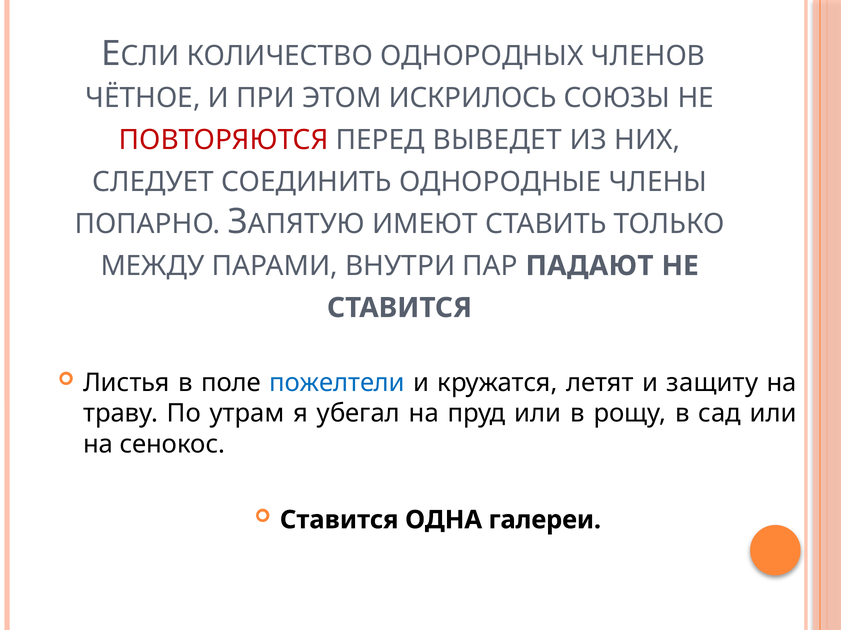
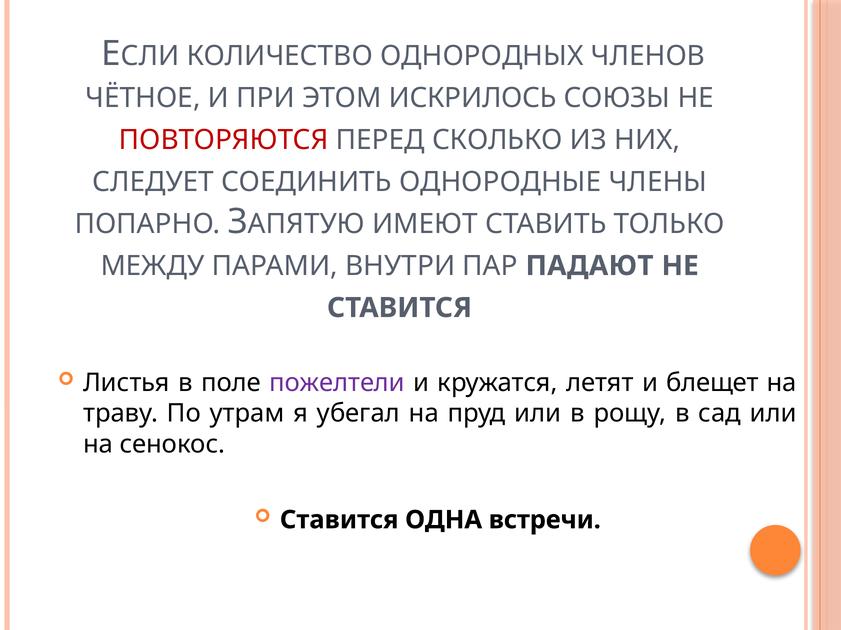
ВЫВЕДЕТ: ВЫВЕДЕТ -> СКОЛЬКО (497, 140)
пожелтели colour: blue -> purple (337, 383)
защиту: защиту -> блещет (712, 383)
галереи: галереи -> встречи (545, 520)
